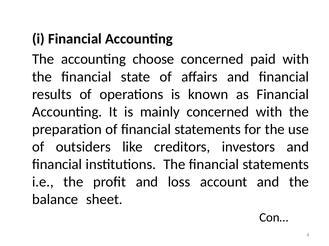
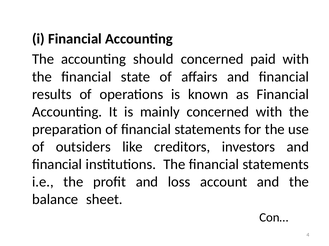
choose: choose -> should (153, 59)
